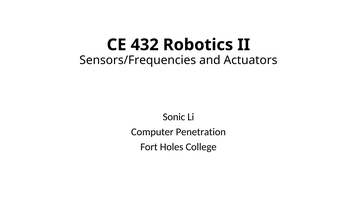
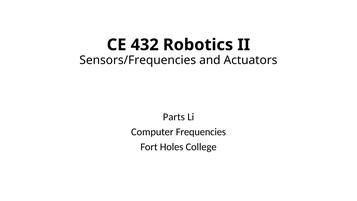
Sonic: Sonic -> Parts (174, 117)
Penetration: Penetration -> Frequencies (201, 132)
